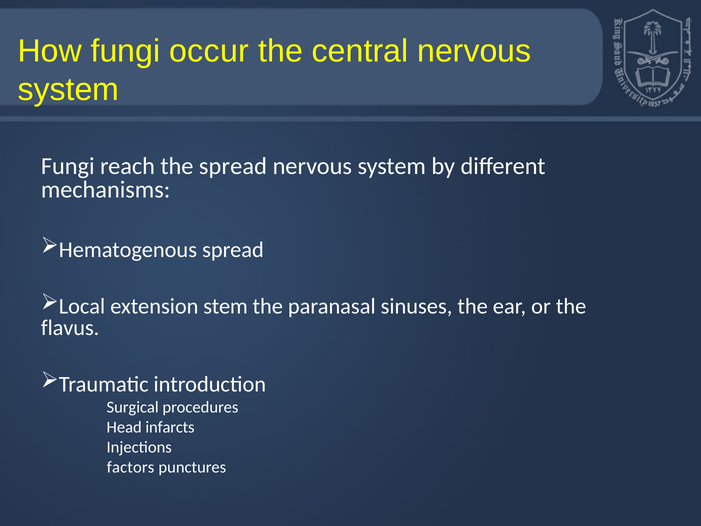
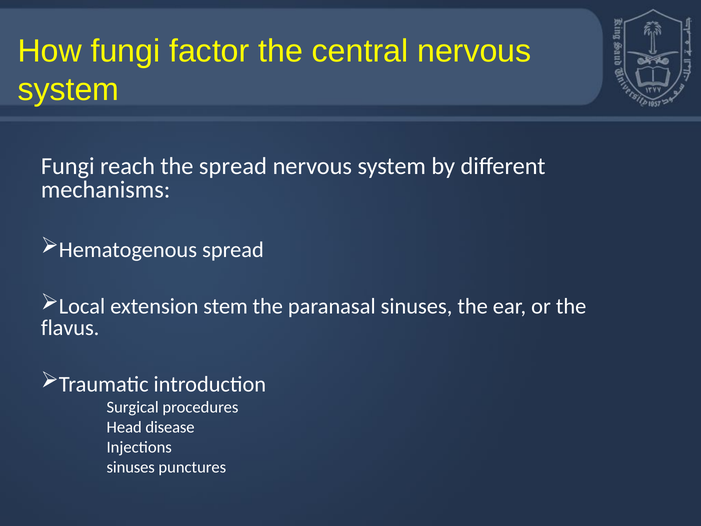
occur: occur -> factor (209, 51)
infarcts: infarcts -> disease (170, 427)
factors: factors -> sinuses (131, 467)
